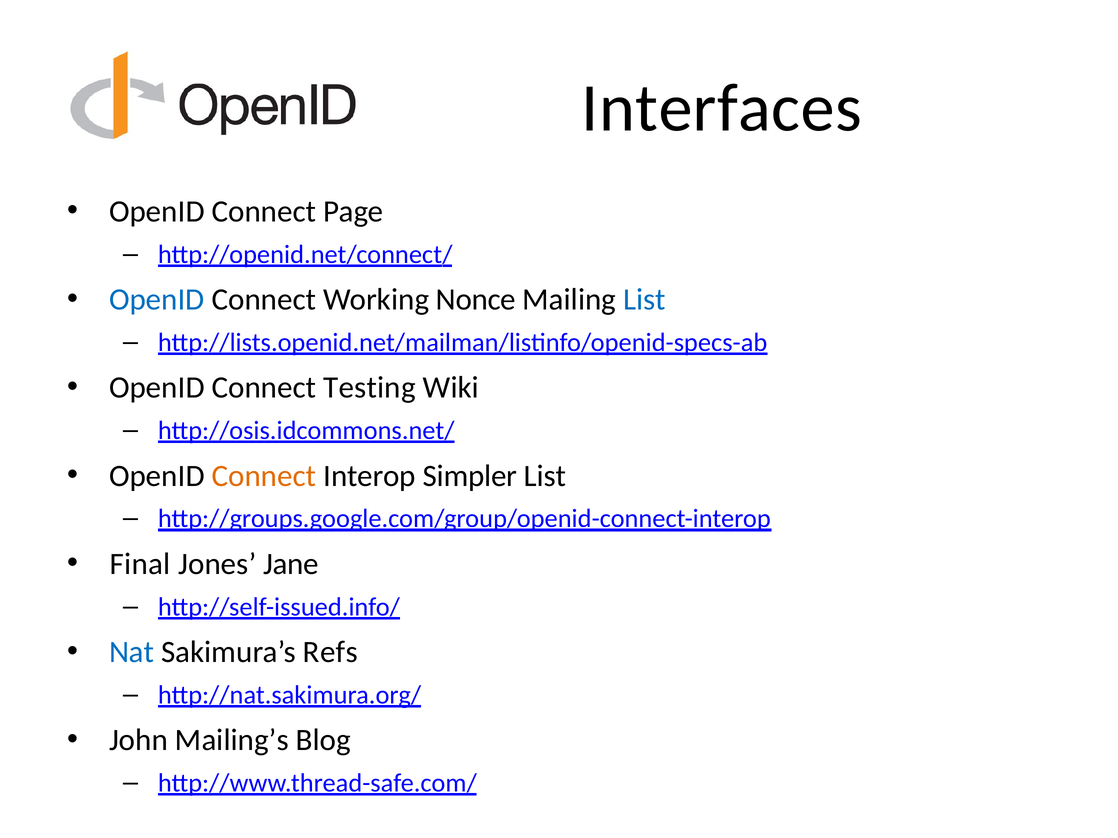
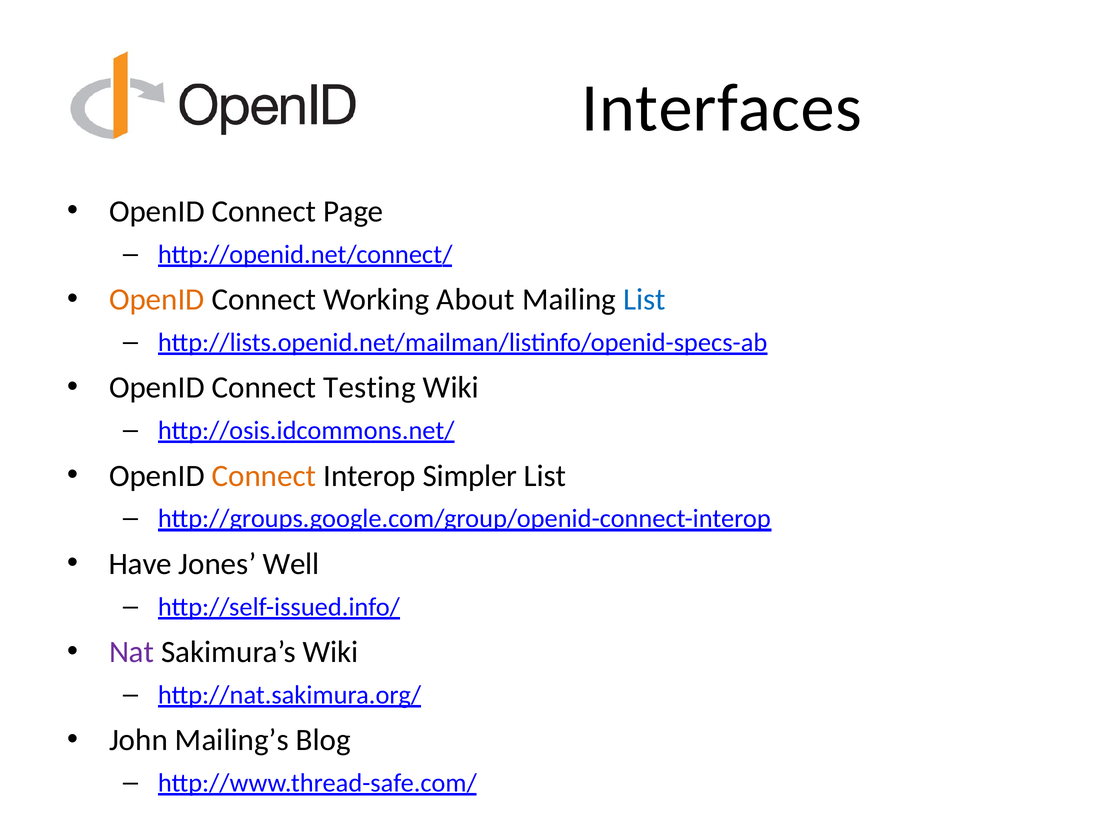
OpenID colour: blue -> orange (157, 300)
Nonce: Nonce -> About (476, 300)
Final: Final -> Have (140, 564)
Jane: Jane -> Well (291, 564)
Nat colour: blue -> purple (132, 652)
Sakimura’s Refs: Refs -> Wiki (331, 652)
